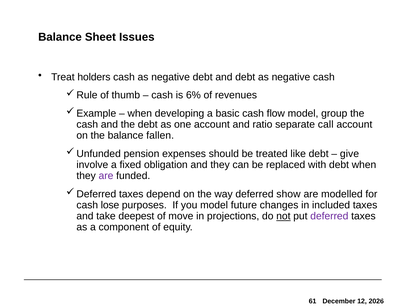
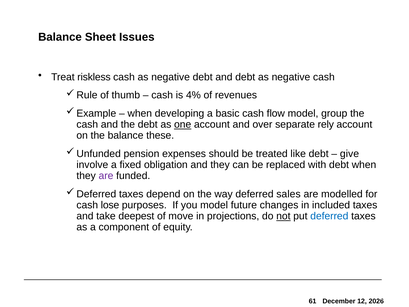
holders: holders -> riskless (94, 77)
6%: 6% -> 4% (193, 95)
one underline: none -> present (183, 124)
ratio: ratio -> over (262, 124)
call: call -> rely (326, 124)
fallen: fallen -> these (160, 135)
show: show -> sales (288, 194)
deferred colour: purple -> blue (329, 216)
